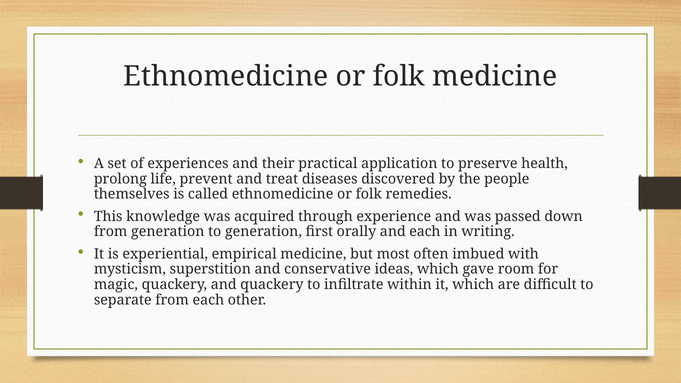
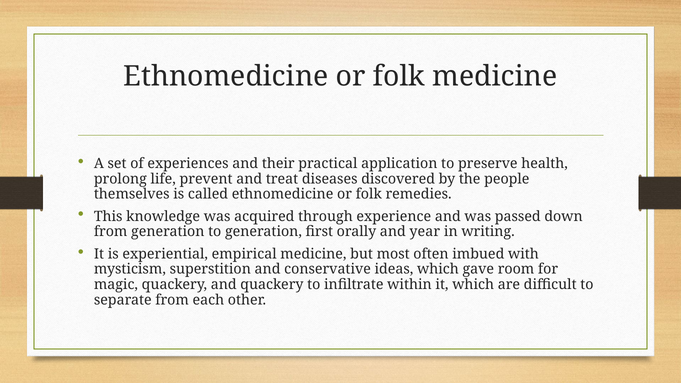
and each: each -> year (425, 232)
